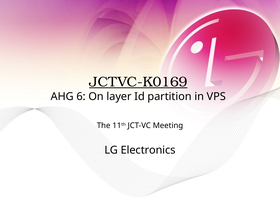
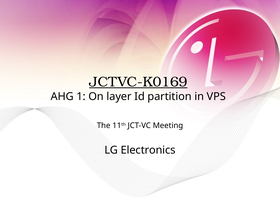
6: 6 -> 1 (81, 97)
